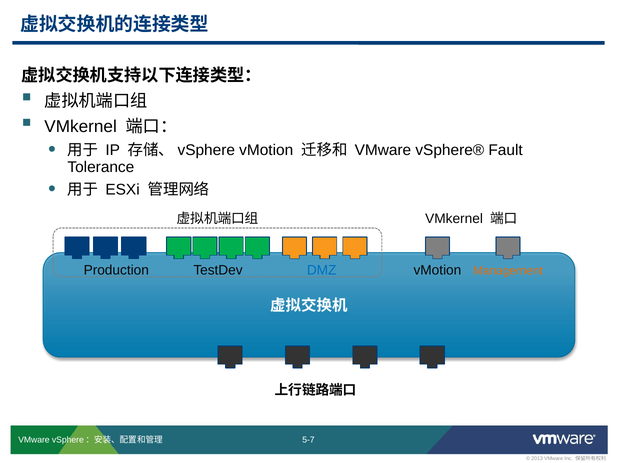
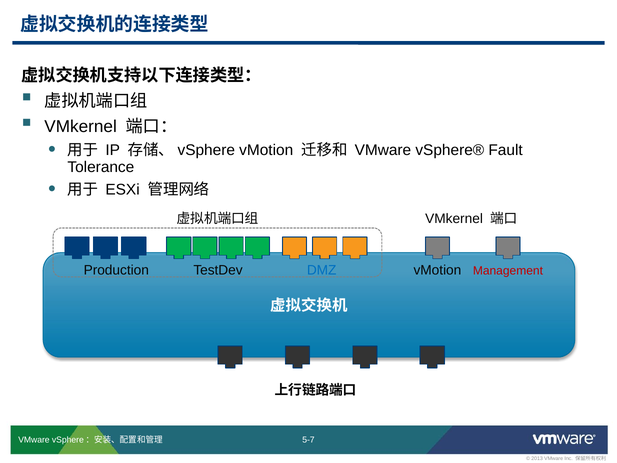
Management colour: orange -> red (508, 271)
